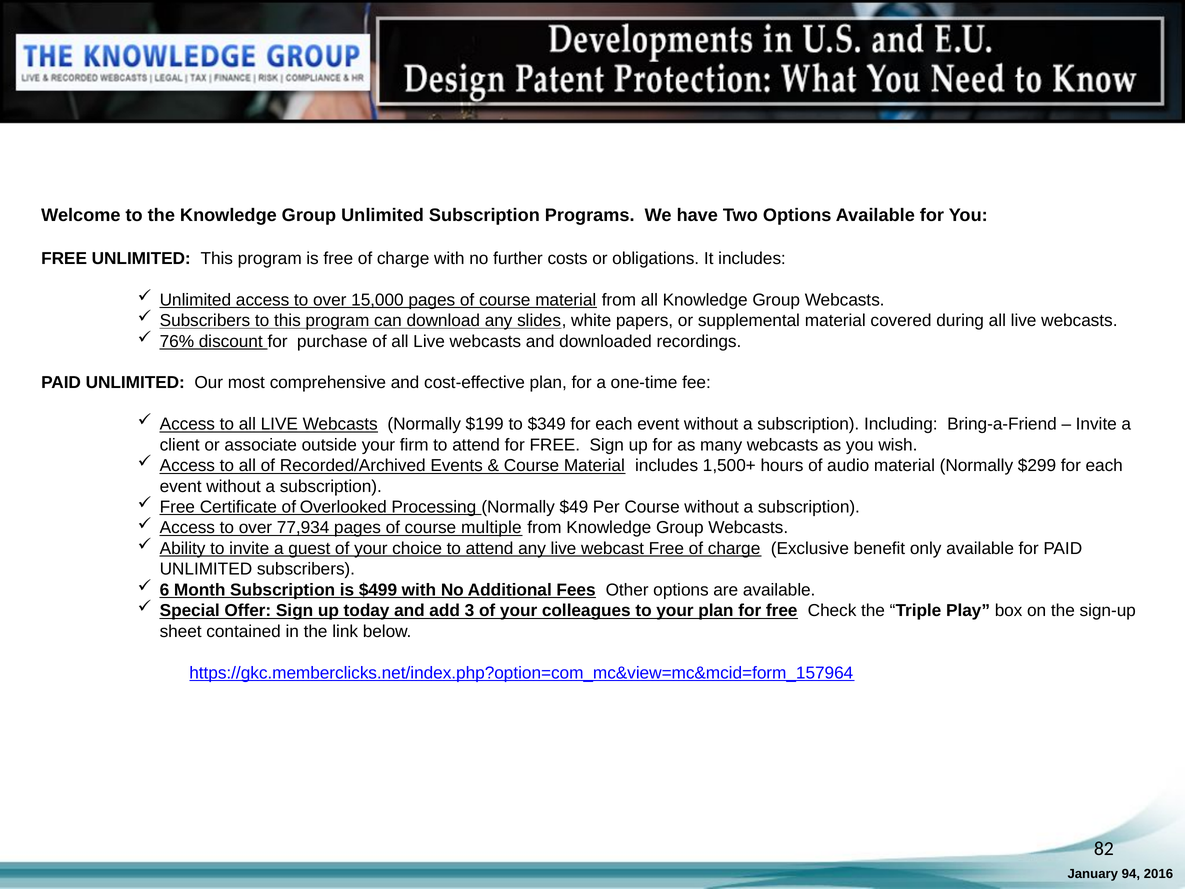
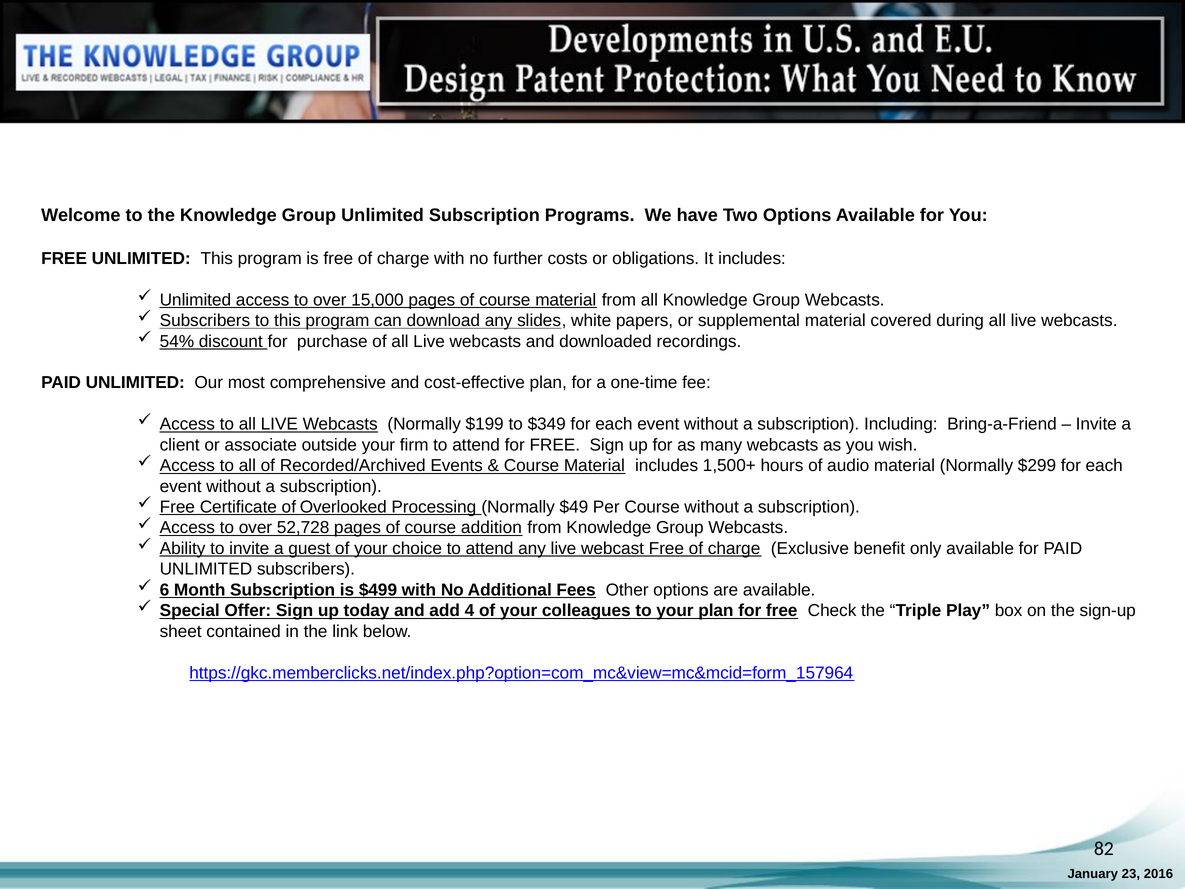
76%: 76% -> 54% (177, 341)
77,934: 77,934 -> 52,728 (303, 528)
multiple: multiple -> addition (491, 528)
3: 3 -> 4 (469, 611)
94: 94 -> 23 (1131, 874)
